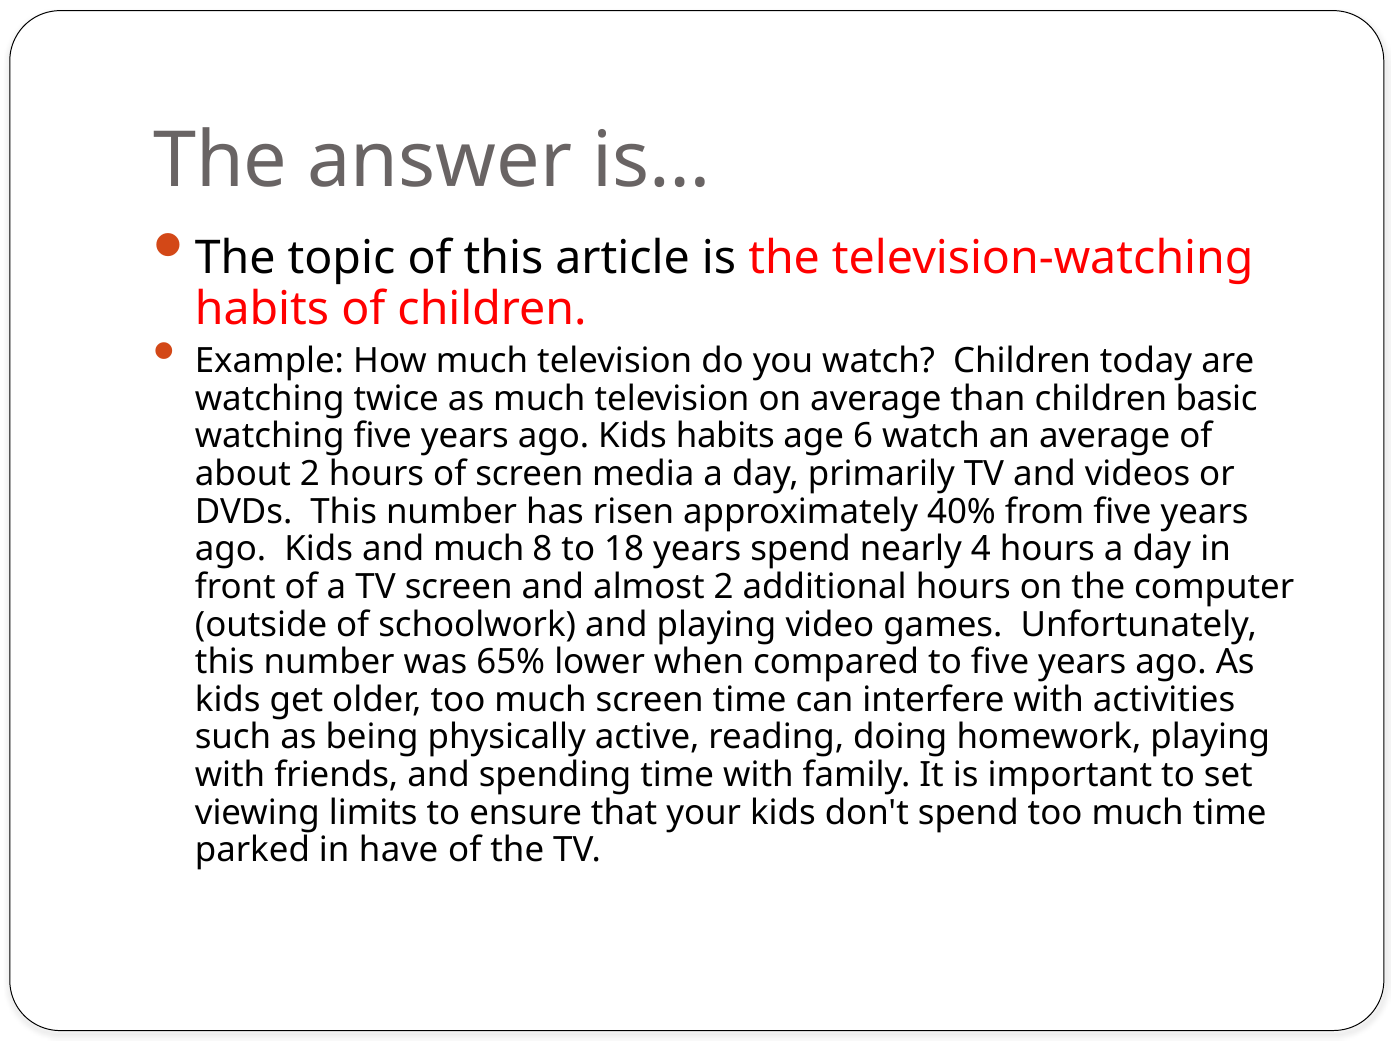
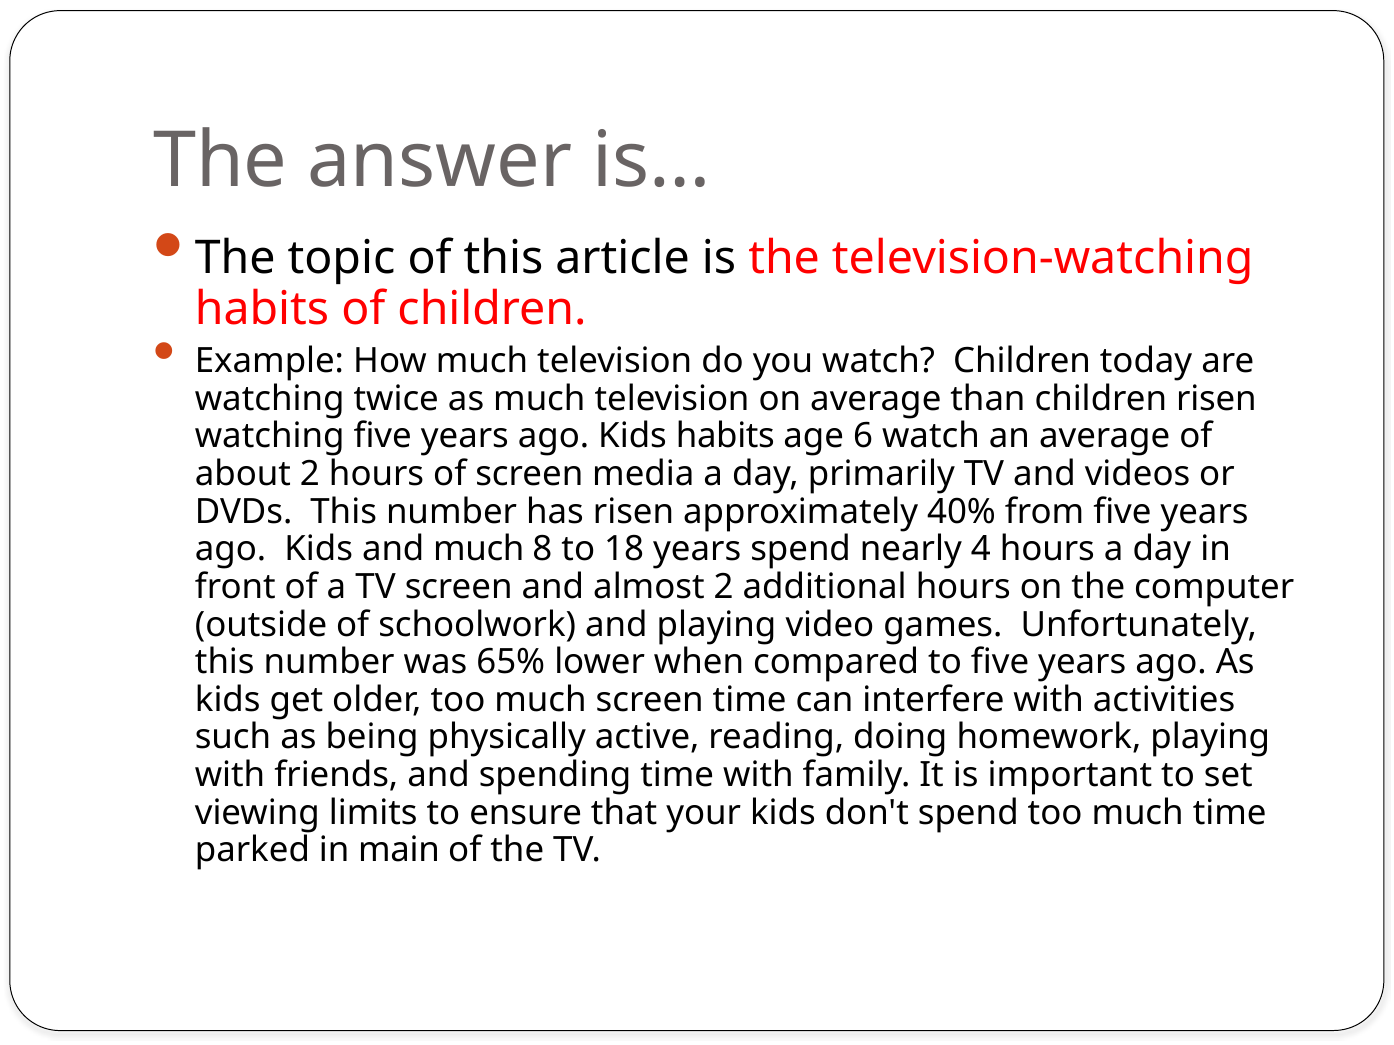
children basic: basic -> risen (1216, 399)
have: have -> main (399, 851)
